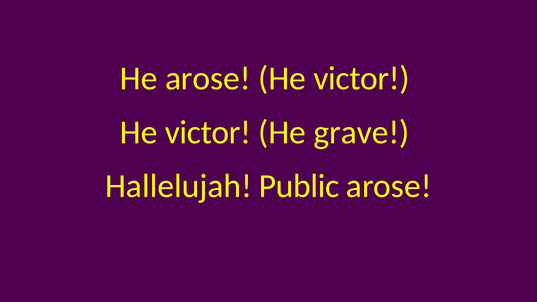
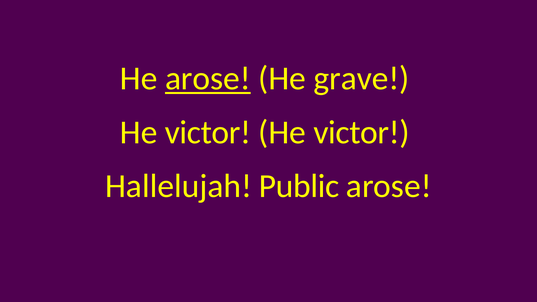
arose underline: none -> present (208, 79)
victor: victor -> grave (361, 79)
grave: grave -> victor (362, 132)
